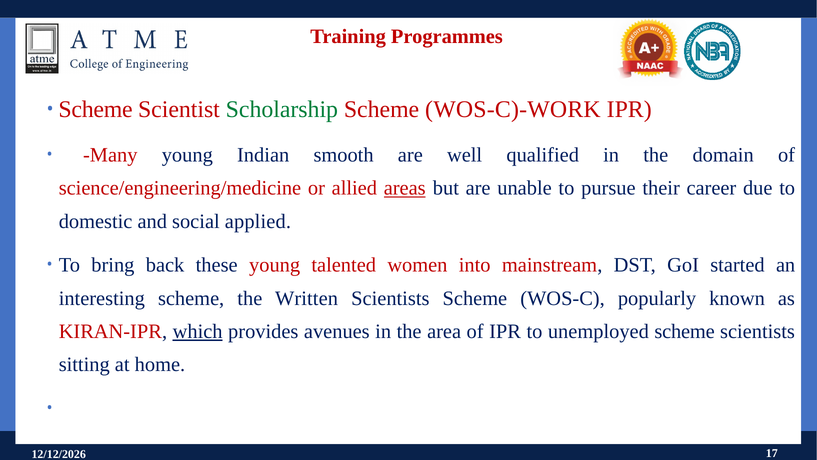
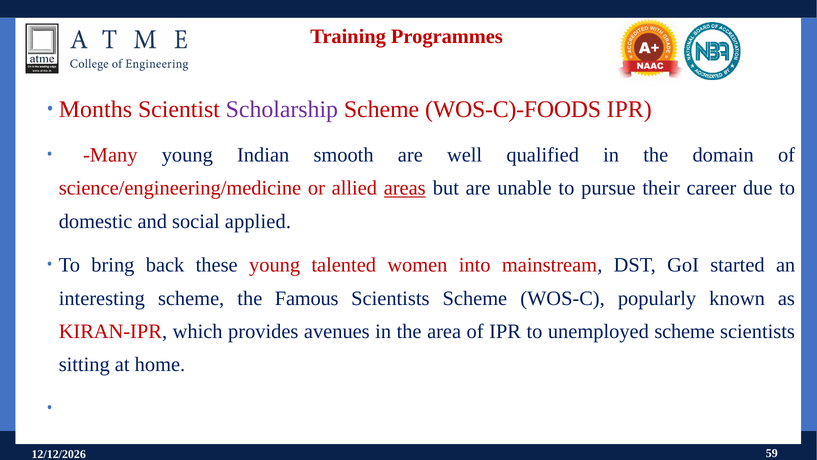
Scheme: Scheme -> Months (95, 109)
Scholarship colour: green -> purple (282, 109)
WOS-C)-WORK: WOS-C)-WORK -> WOS-C)-FOODS (513, 109)
Written: Written -> Famous (307, 298)
which underline: present -> none (198, 331)
17: 17 -> 59 (772, 453)
